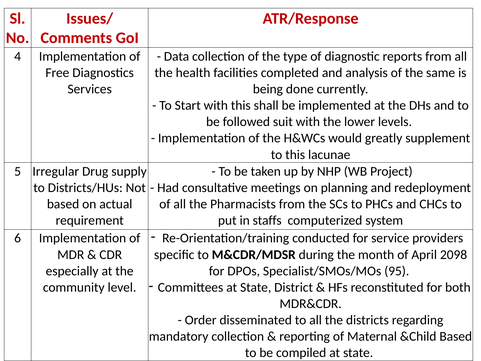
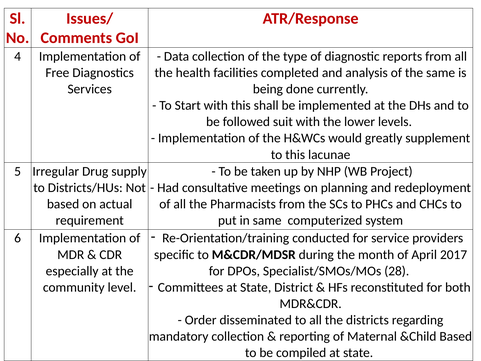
in staffs: staffs -> same (267, 220)
2098: 2098 -> 2017 (454, 254)
95: 95 -> 28 (397, 271)
